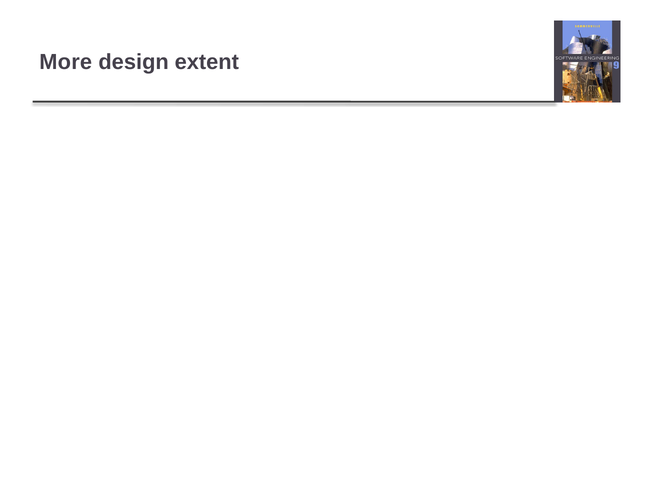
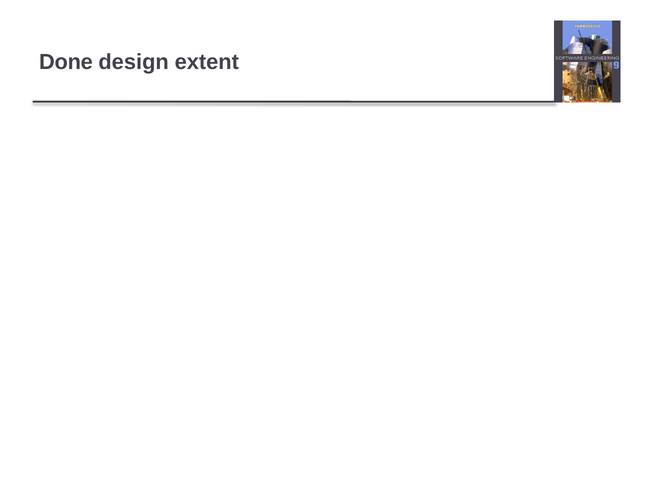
More: More -> Done (66, 62)
